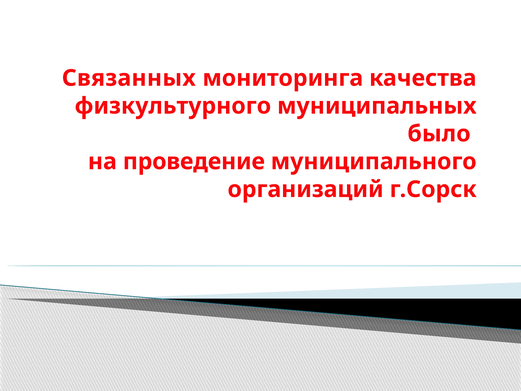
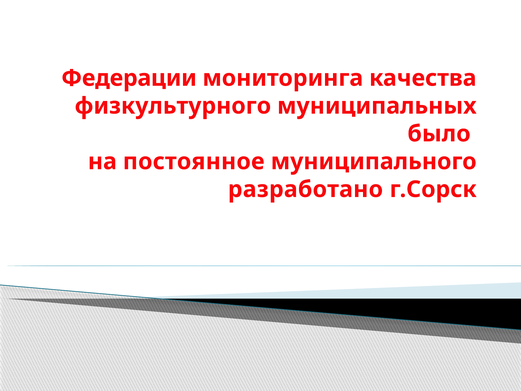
Связанных: Связанных -> Федерации (129, 78)
проведение: проведение -> постоянное (194, 161)
организаций: организаций -> разработано (305, 189)
